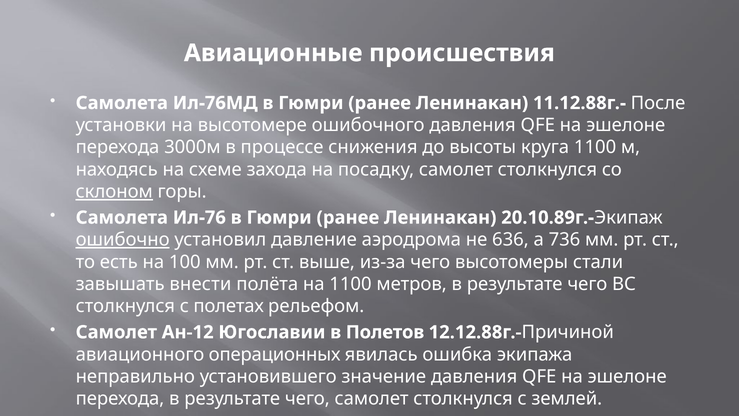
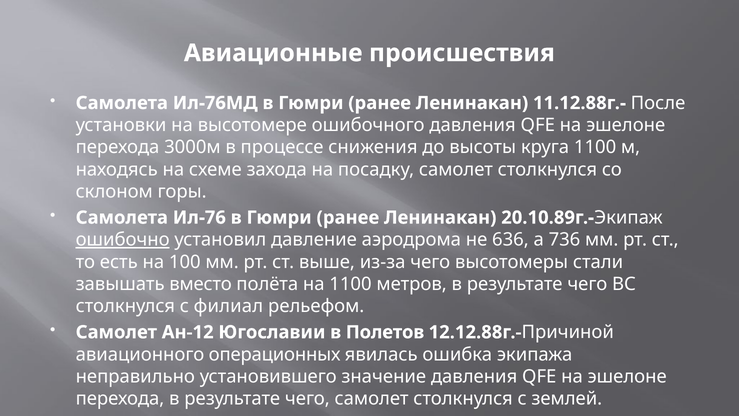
склоном underline: present -> none (114, 192)
внести: внести -> вместо (201, 284)
полетах: полетах -> филиал (228, 306)
